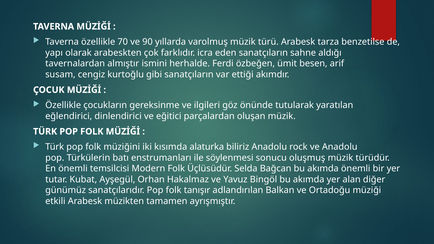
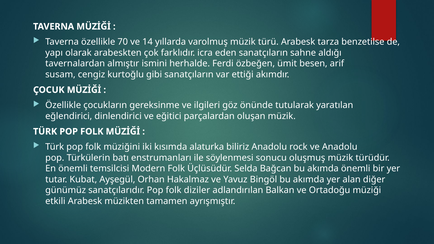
90: 90 -> 14 (148, 42)
tanışır: tanışır -> diziler (197, 190)
